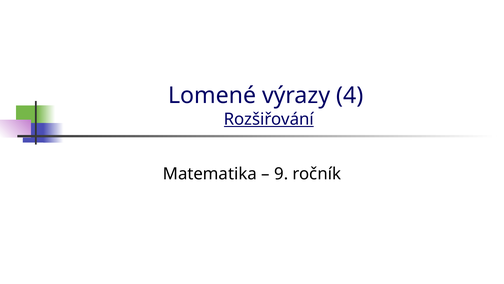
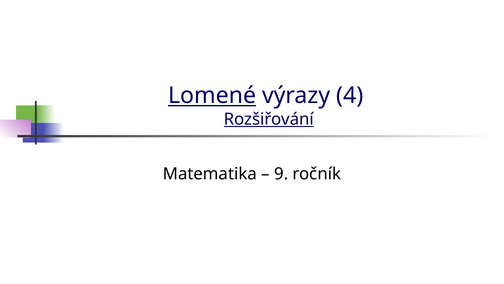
Lomené underline: none -> present (212, 95)
